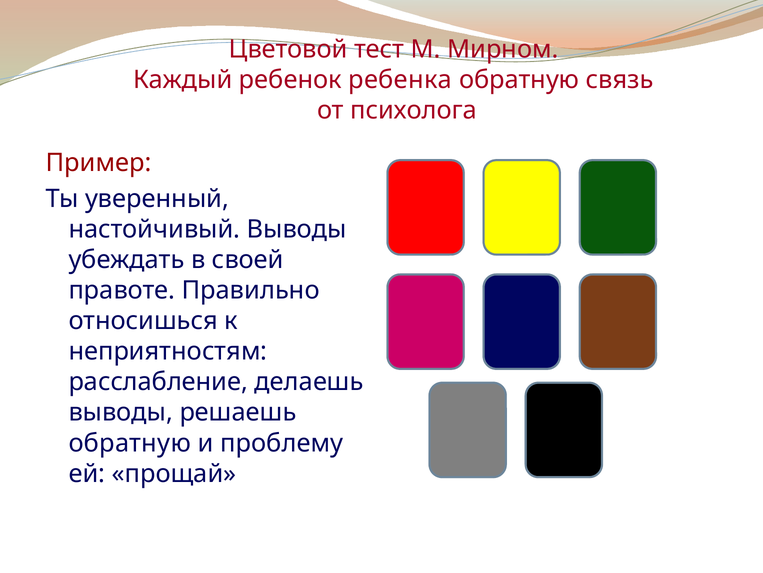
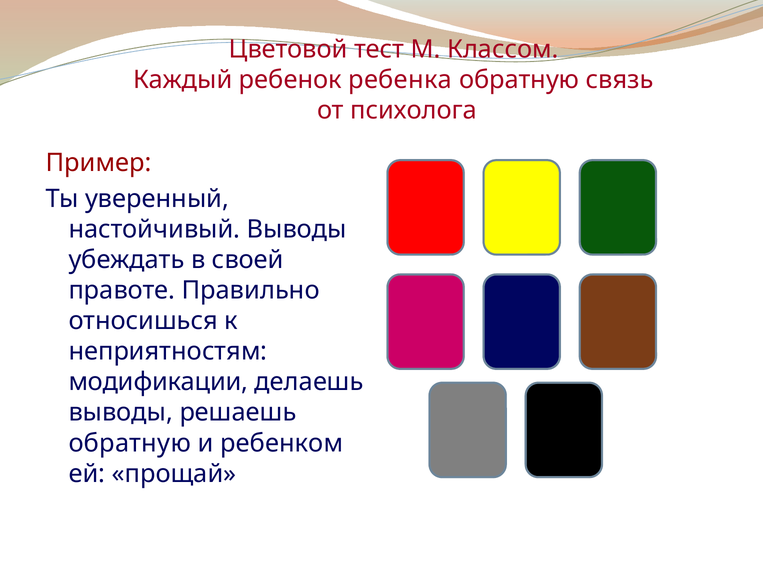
Мирном: Мирном -> Классом (503, 49)
расслабление: расслабление -> модификации (158, 381)
проблему: проблему -> ребенком (282, 443)
